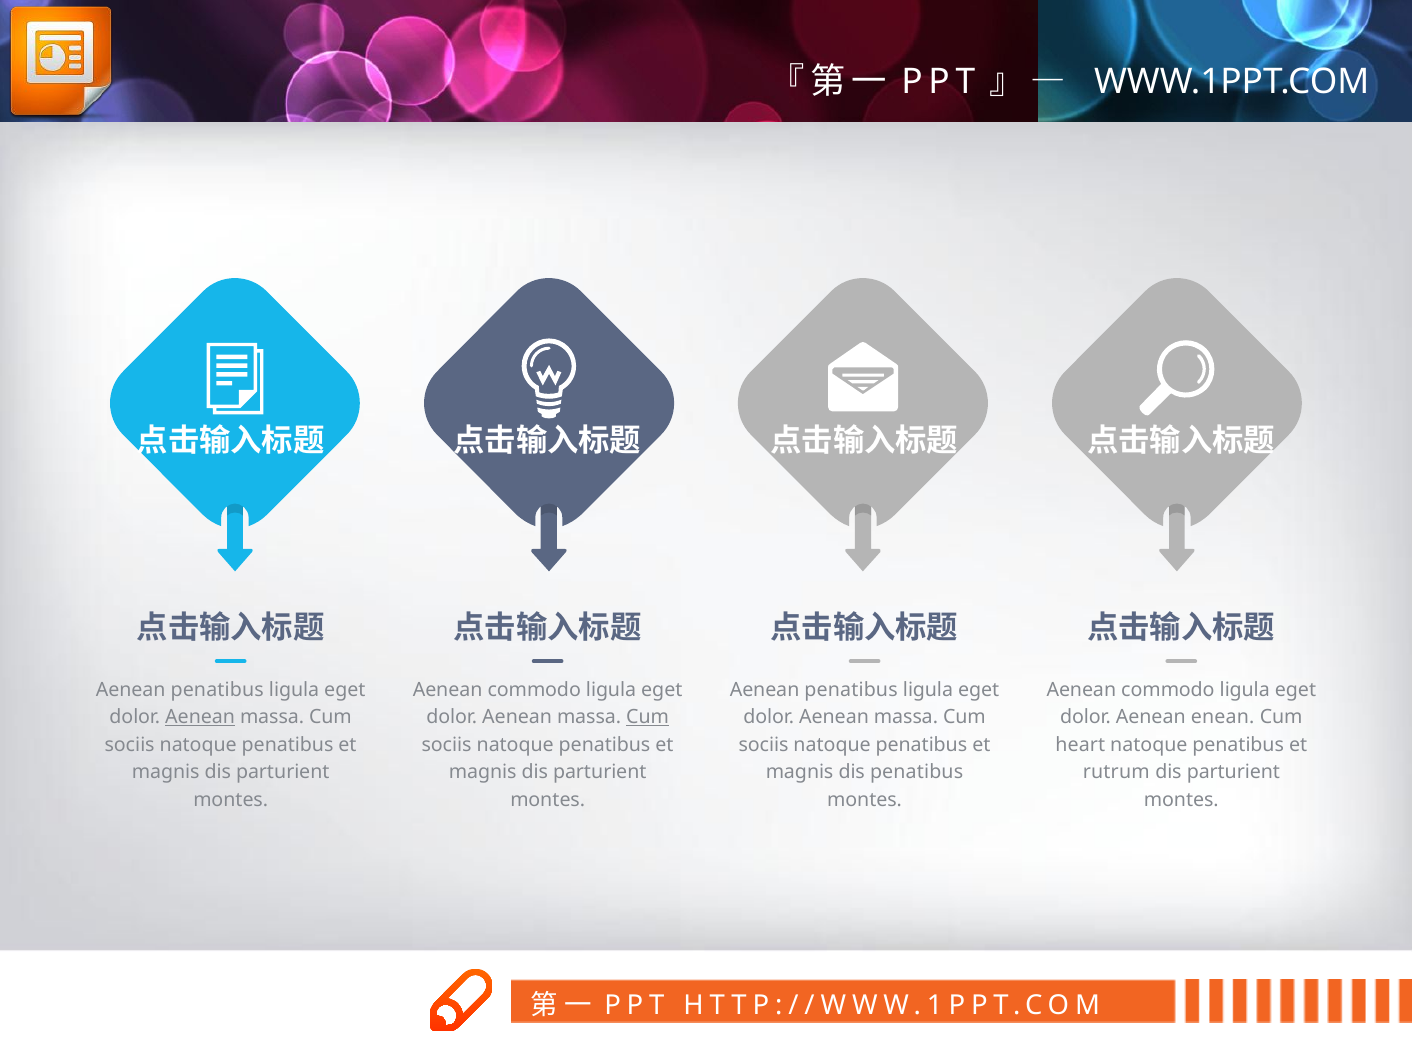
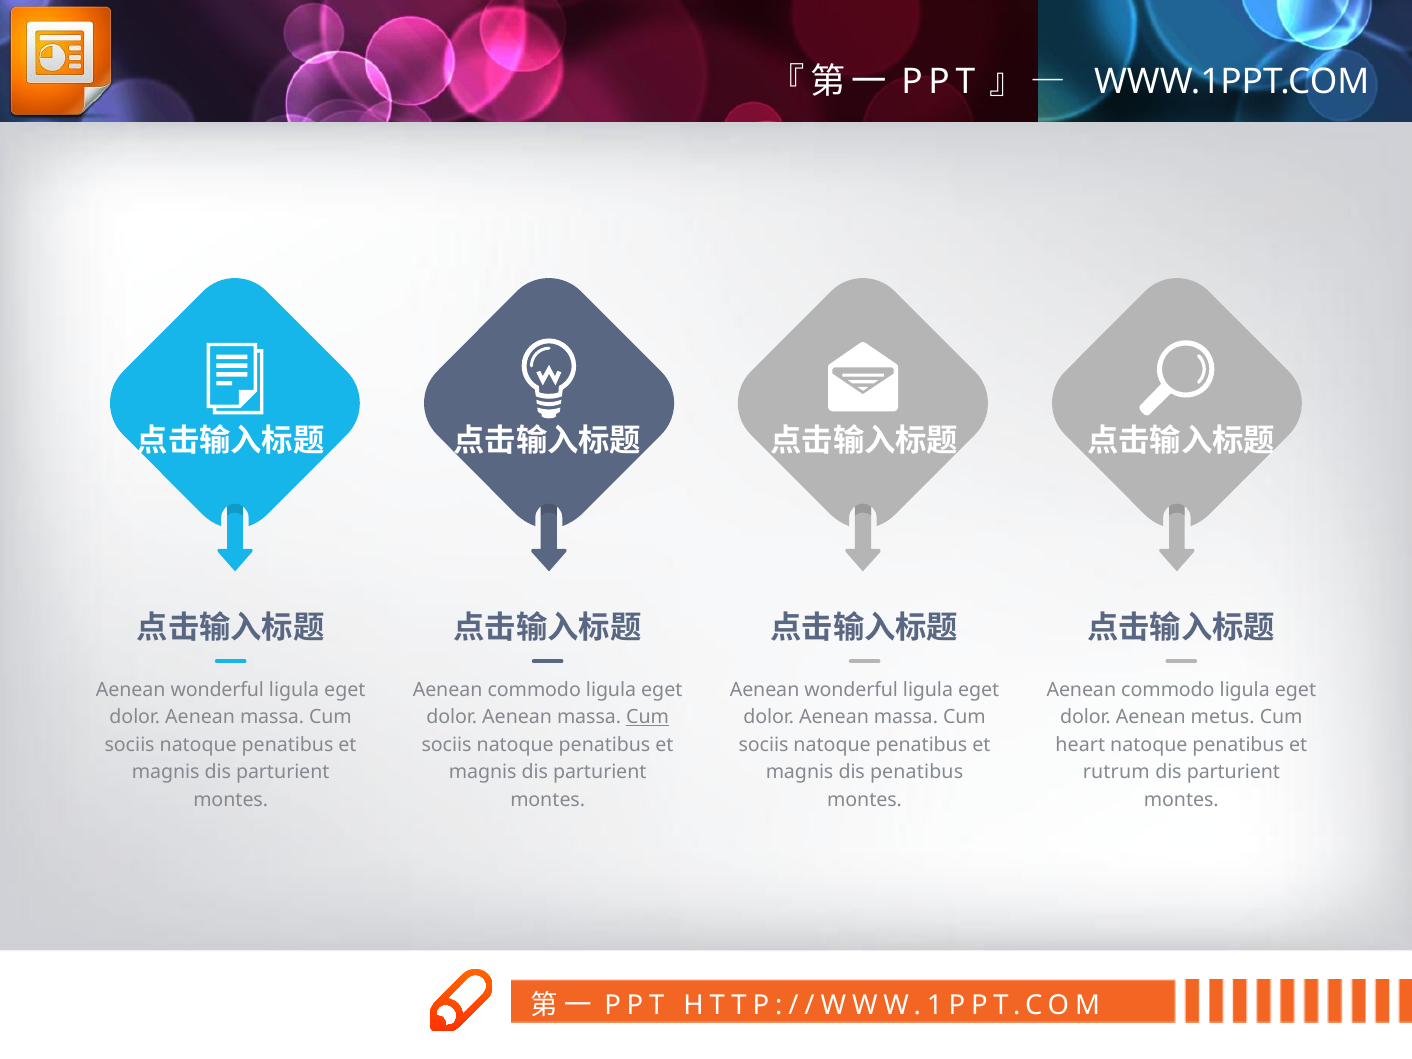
penatibus: penatibus -> wonderful (217, 690)
penatibus: penatibus -> wonderful (851, 690)
Aenean underline: present -> none (200, 717)
enean: enean -> metus (1223, 717)
